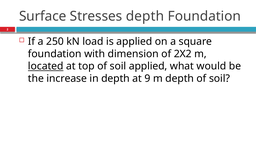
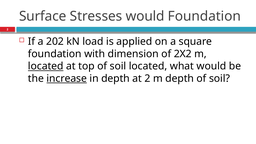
Stresses depth: depth -> would (145, 16)
250: 250 -> 202 (55, 41)
soil applied: applied -> located (148, 66)
increase underline: none -> present (67, 79)
at 9: 9 -> 2 (147, 79)
